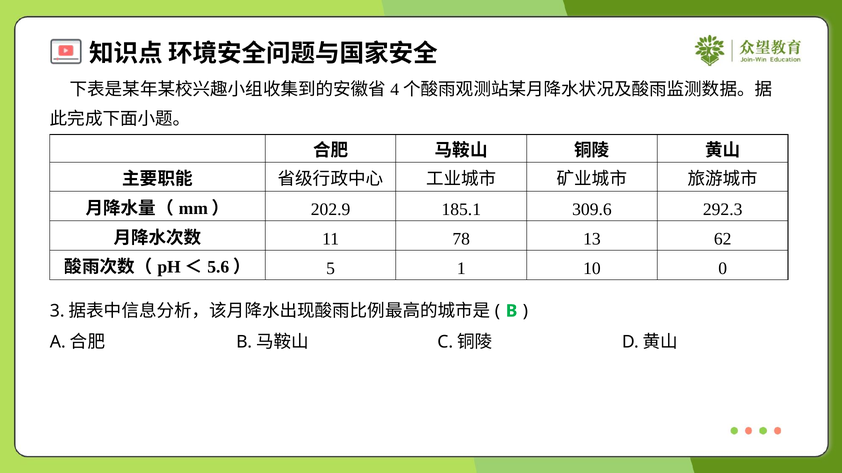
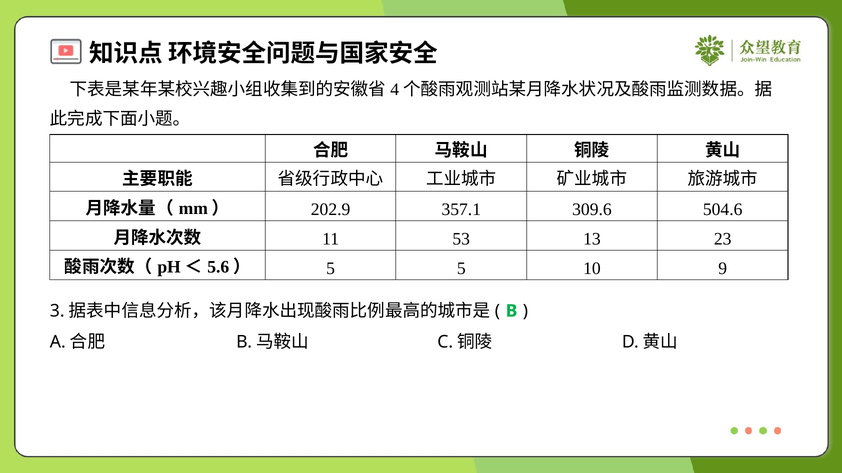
185.1: 185.1 -> 357.1 (461, 210)
292.3: 292.3 -> 504.6 (723, 210)
78: 78 -> 53 (461, 239)
62: 62 -> 23 (723, 239)
5 1: 1 -> 5 (461, 269)
0: 0 -> 9 (723, 269)
